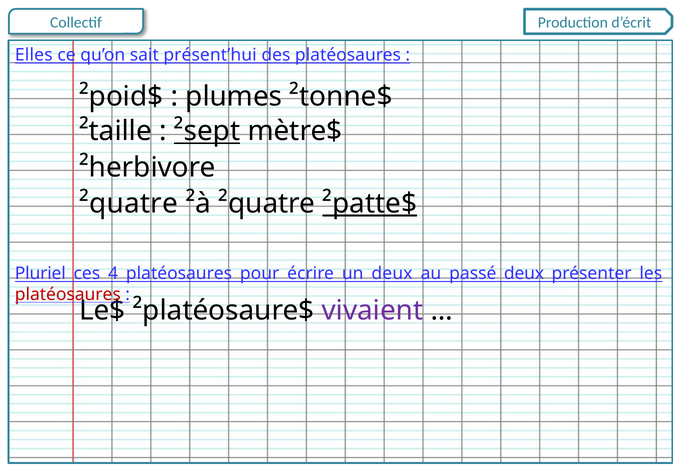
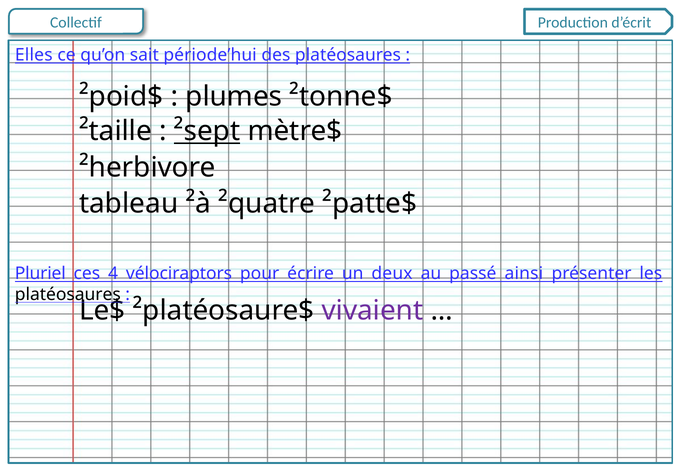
présent’hui: présent’hui -> période’hui (210, 55)
²quatre: ²quatre -> tableau (129, 204)
²patte$ underline: present -> none (370, 204)
4 platéosaures: platéosaures -> vélociraptors (179, 274)
passé deux: deux -> ainsi (524, 274)
platéosaures colour: red -> black (68, 295)
